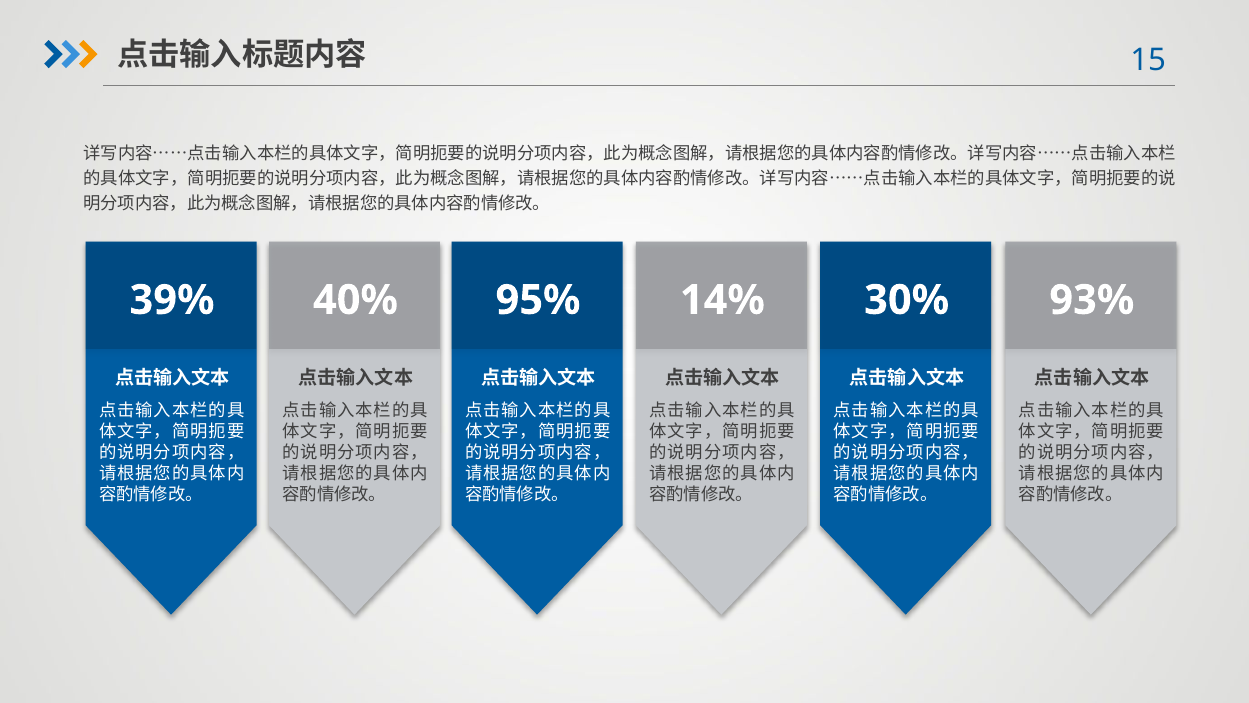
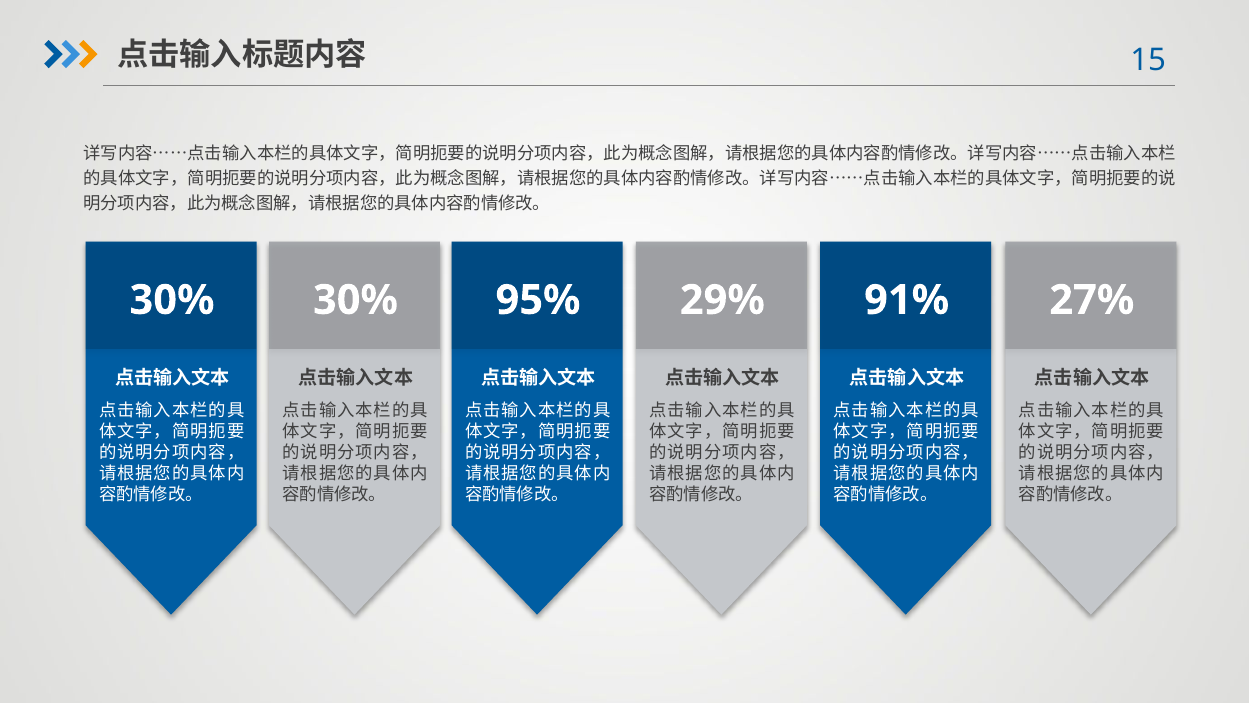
39%: 39% -> 30% (172, 300)
40%: 40% -> 30% (355, 300)
14%: 14% -> 29% (722, 300)
30%: 30% -> 91% (907, 300)
93%: 93% -> 27% (1092, 300)
